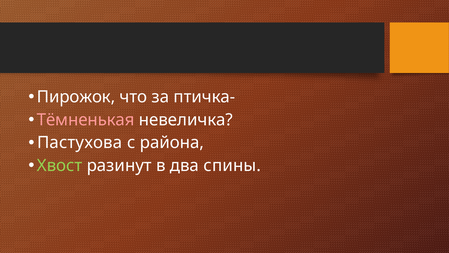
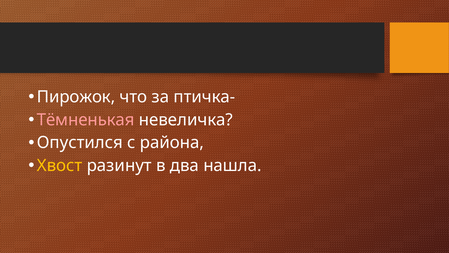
Пастухова: Пастухова -> Опустился (80, 142)
Хвост colour: light green -> yellow (60, 165)
спины: спины -> нашла (232, 165)
